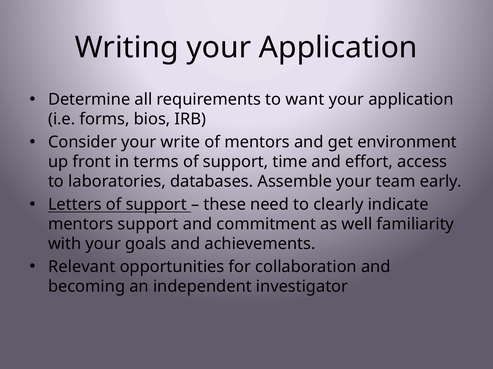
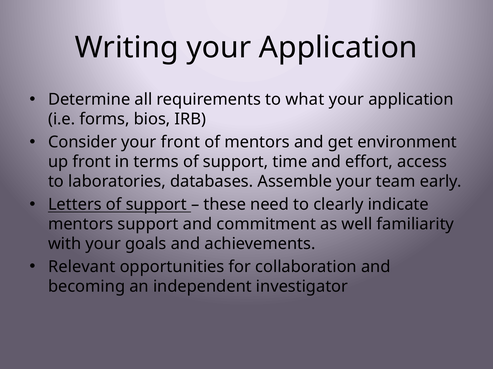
want: want -> what (305, 100)
your write: write -> front (180, 142)
